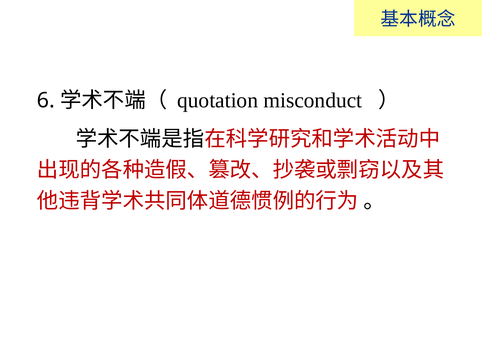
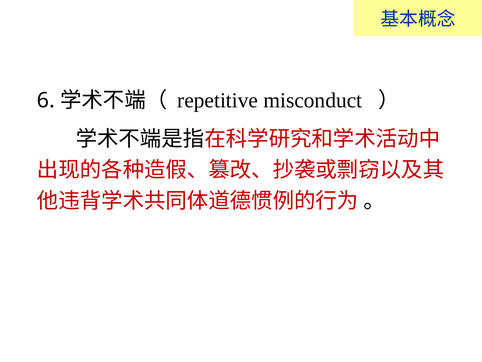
quotation: quotation -> repetitive (218, 100)
